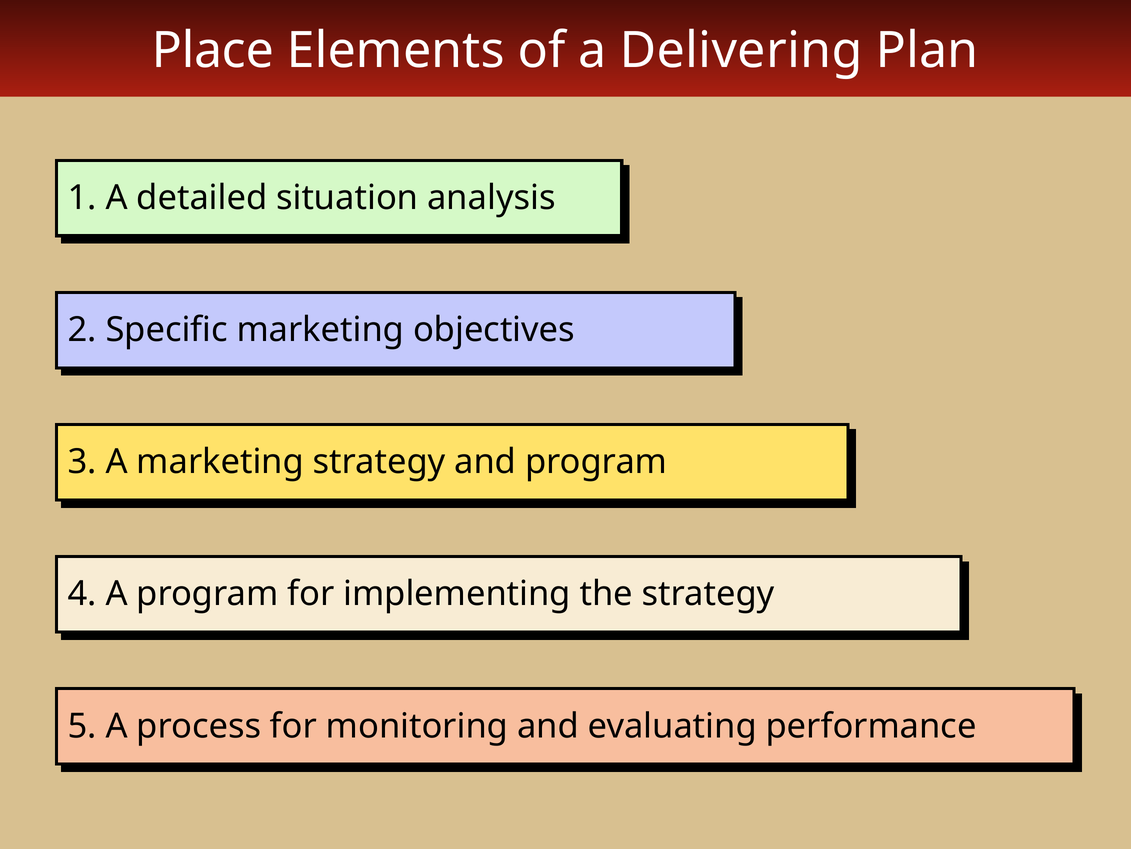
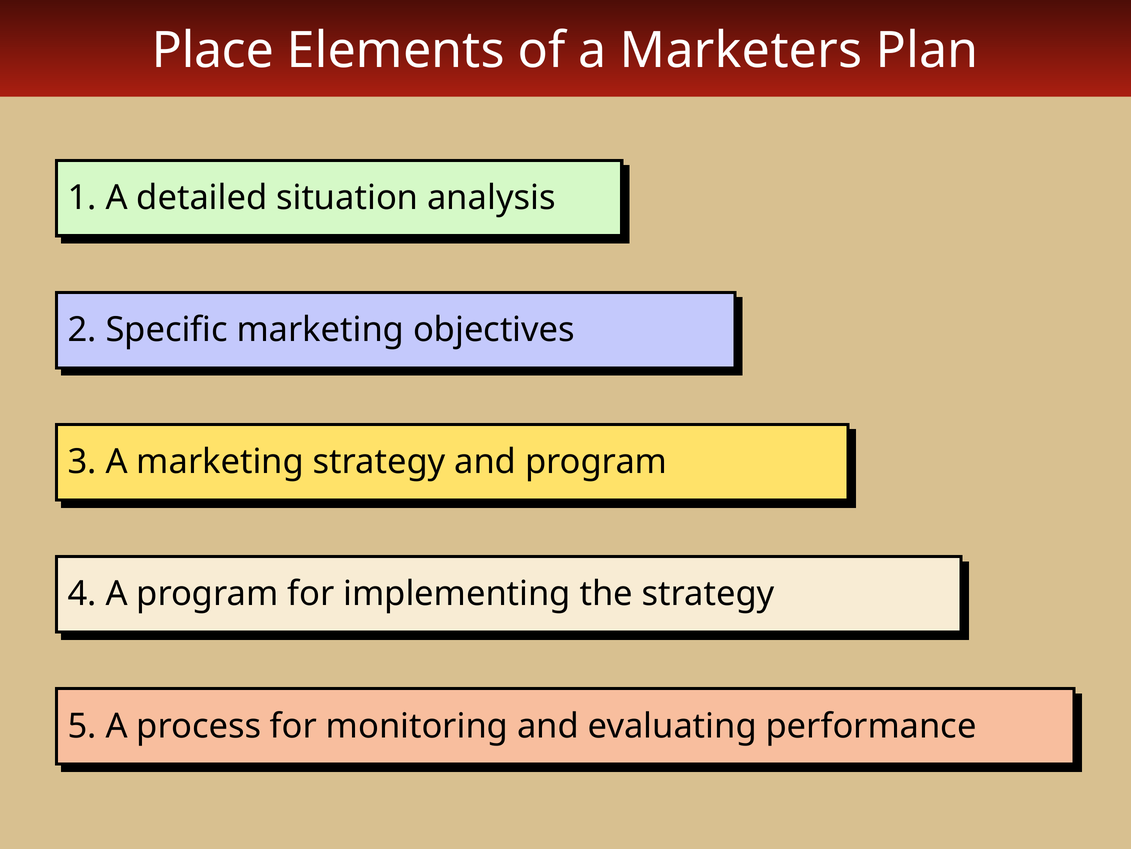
Delivering: Delivering -> Marketers (741, 51)
